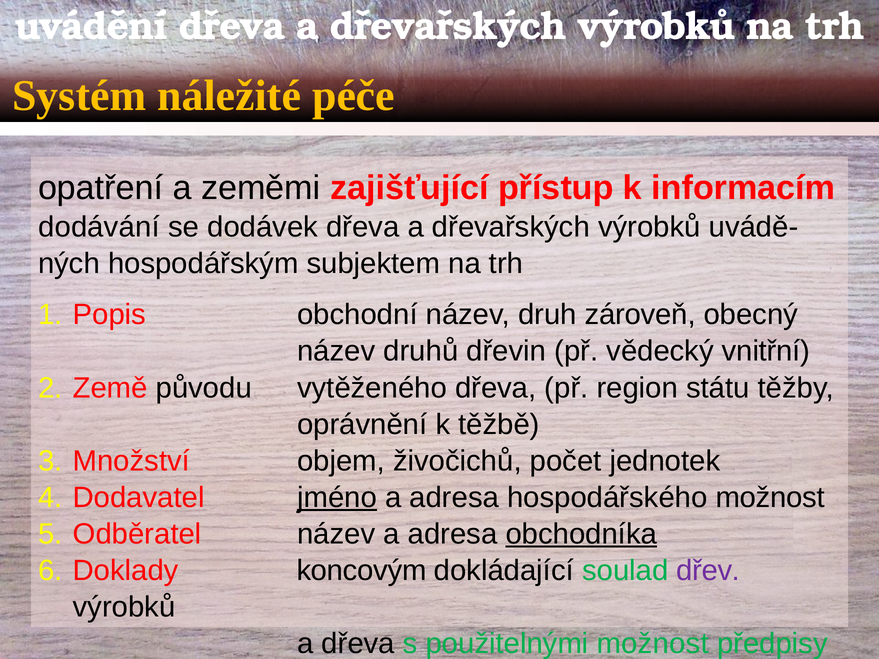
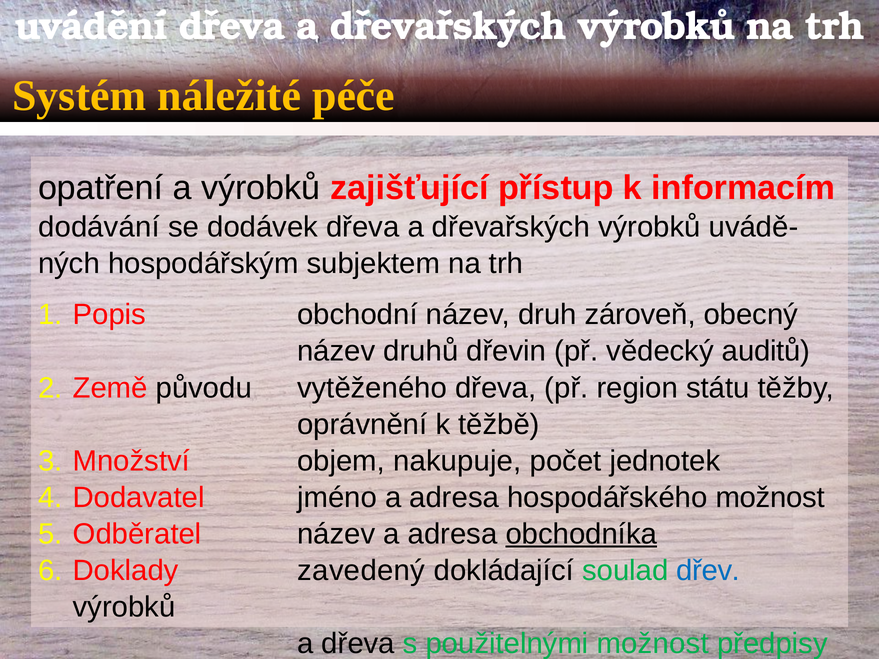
a zeměmi: zeměmi -> výrobků (261, 188)
vnitřní: vnitřní -> auditů (766, 351)
živočichů: živočichů -> nakupuje (457, 461)
jméno underline: present -> none (337, 498)
koncovým: koncovým -> zavedený (361, 571)
dřev colour: purple -> blue (708, 571)
